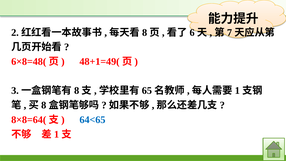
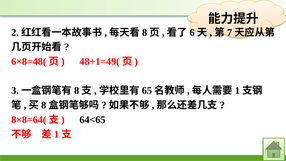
64<65 colour: blue -> black (92, 120)
